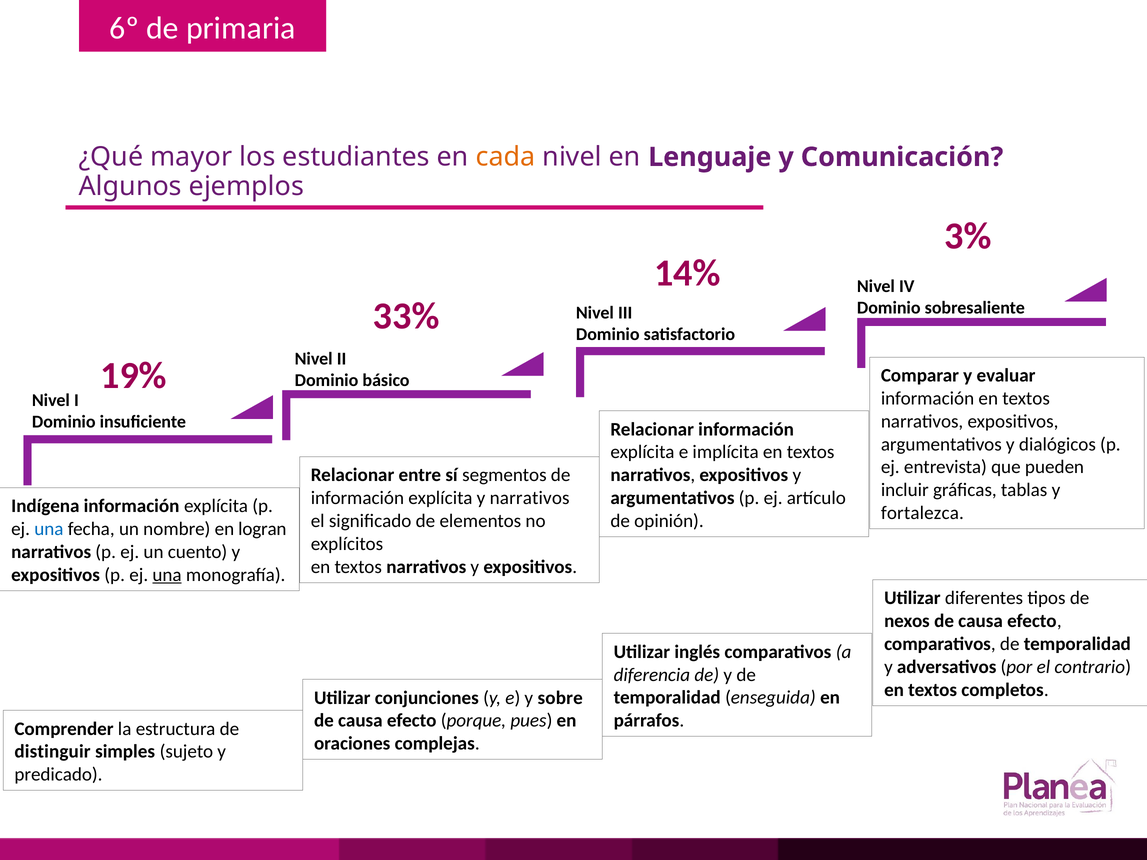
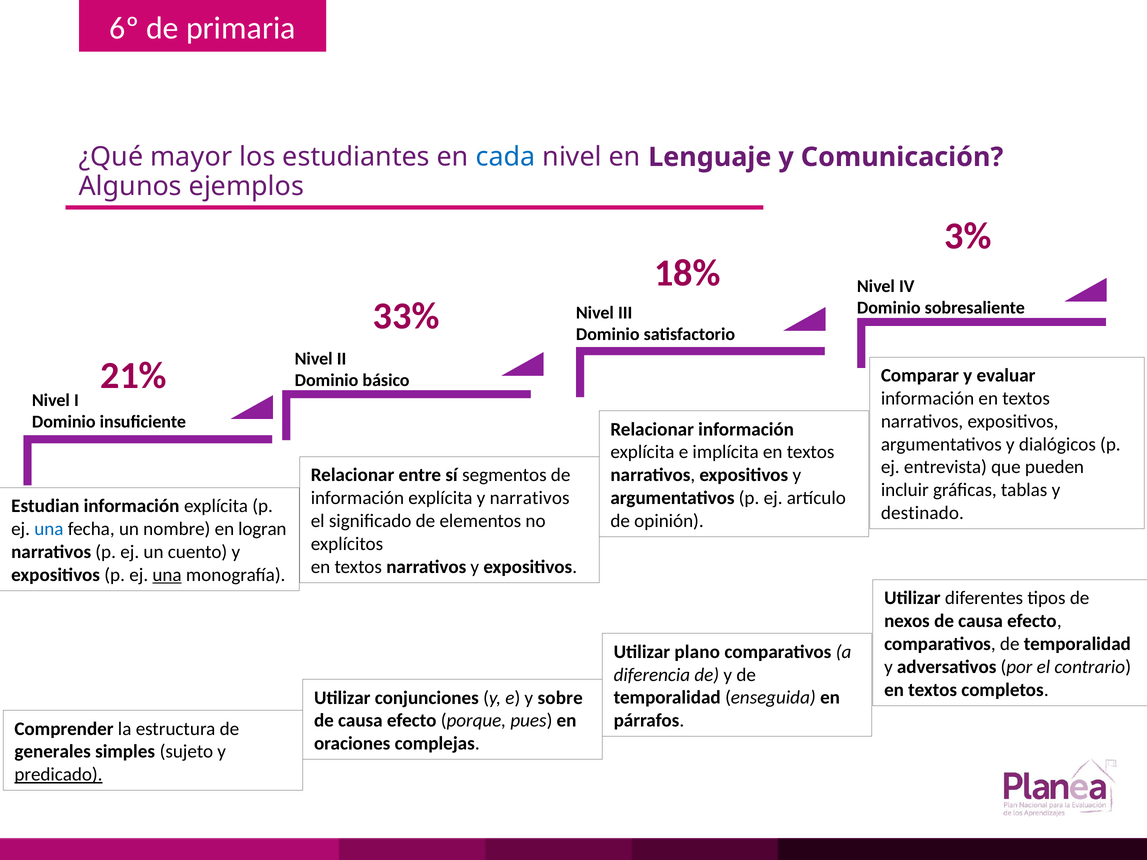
cada colour: orange -> blue (505, 157)
14%: 14% -> 18% (687, 273)
19%: 19% -> 21% (134, 376)
Indígena: Indígena -> Estudian (45, 506)
fortalezca: fortalezca -> destinado (922, 513)
inglés: inglés -> plano (697, 652)
distinguir: distinguir -> generales (53, 752)
predicado underline: none -> present (58, 775)
